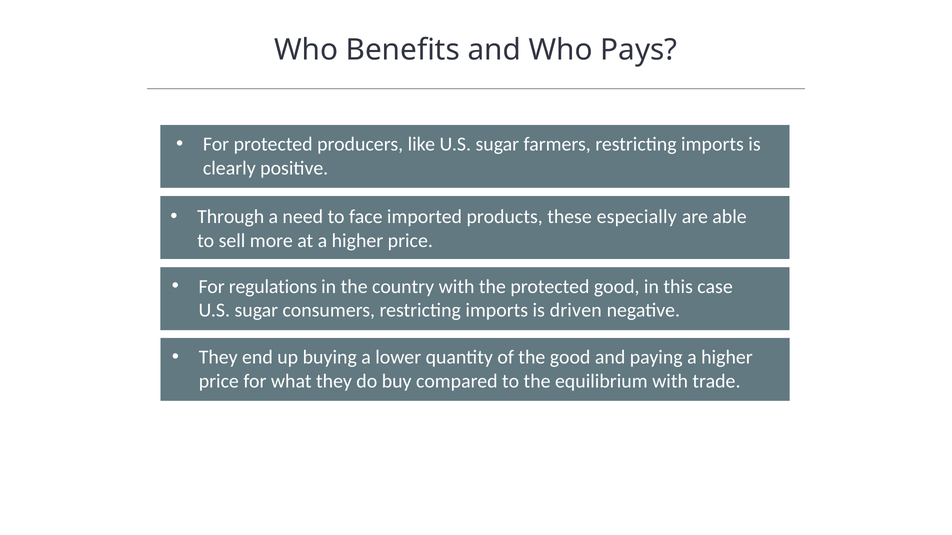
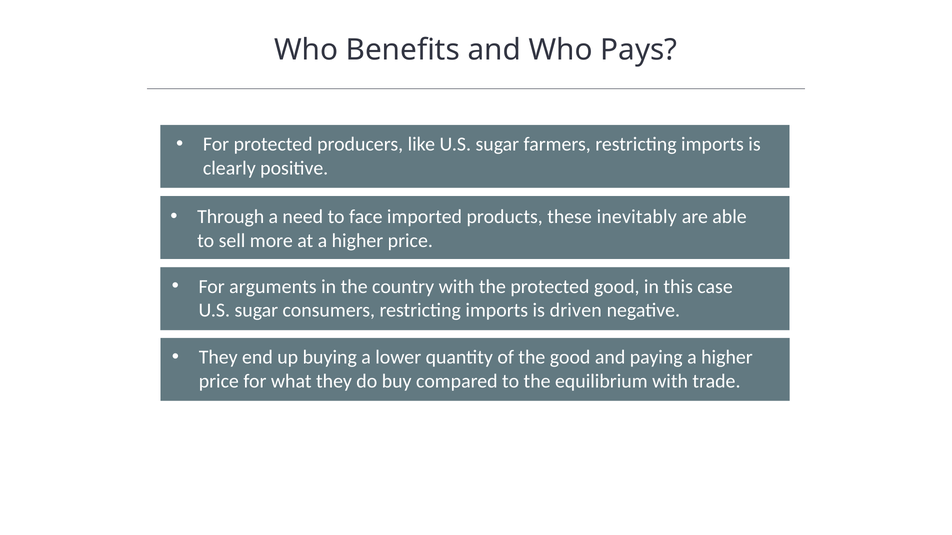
especially: especially -> inevitably (637, 217)
regulations: regulations -> arguments (273, 287)
